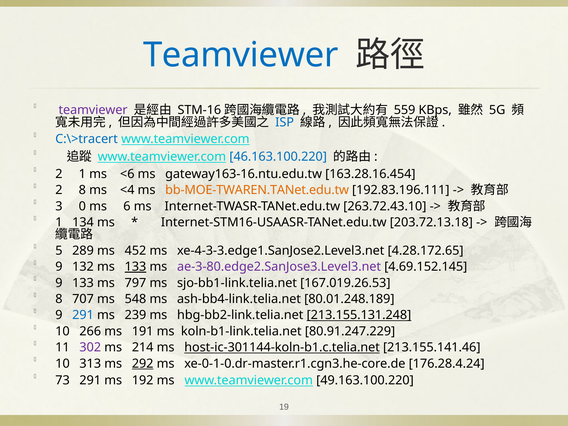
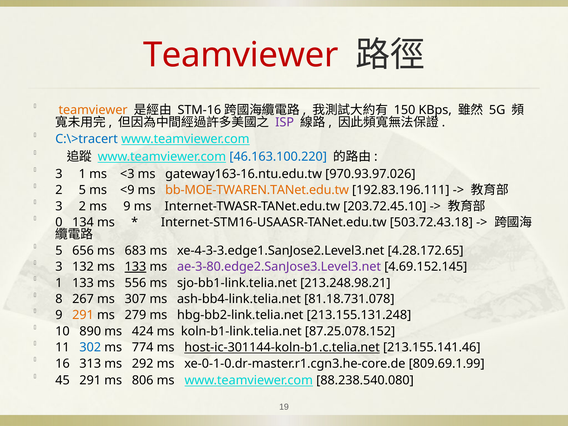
Teamviewer colour: blue -> red (241, 55)
teamviewer colour: purple -> orange (93, 110)
559: 559 -> 150 (405, 110)
ISP colour: blue -> purple (285, 122)
2: 2 -> 3 (59, 174)
<6: <6 -> <3 (127, 174)
163.28.16.454: 163.28.16.454 -> 970.93.97.026 (370, 174)
2 8: 8 -> 5 (82, 190)
<4: <4 -> <9 (127, 190)
3 0: 0 -> 2 (82, 206)
ms 6: 6 -> 9 (127, 206)
263.72.43.10: 263.72.43.10 -> 203.72.45.10 (385, 206)
1: 1 -> 0 (59, 222)
203.72.13.18: 203.72.13.18 -> 503.72.43.18 (431, 222)
289: 289 -> 656 (83, 251)
452: 452 -> 683 (135, 251)
9: 9 -> 3 (59, 267)
9: 9 -> 1 (59, 283)
797: 797 -> 556 (135, 283)
167.019.26.53: 167.019.26.53 -> 213.248.98.21 (345, 283)
707: 707 -> 267 (83, 299)
548: 548 -> 307 (135, 299)
80.01.248.189: 80.01.248.189 -> 81.18.731.078 (349, 299)
291 colour: blue -> orange (83, 315)
239: 239 -> 279 (135, 315)
213.155.131.248 underline: present -> none (359, 315)
266: 266 -> 890 (90, 331)
191: 191 -> 424 (143, 331)
80.91.247.229: 80.91.247.229 -> 87.25.078.152 (350, 331)
302 colour: purple -> blue (90, 347)
214: 214 -> 774 (143, 347)
10: 10 -> 16 (63, 364)
292 underline: present -> none (143, 364)
176.28.4.24: 176.28.4.24 -> 809.69.1.99 (447, 364)
73: 73 -> 45 (63, 380)
192: 192 -> 806 (143, 380)
49.163.100.220: 49.163.100.220 -> 88.238.540.080 (365, 380)
